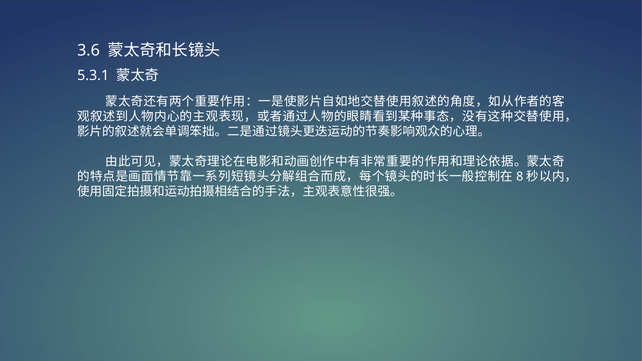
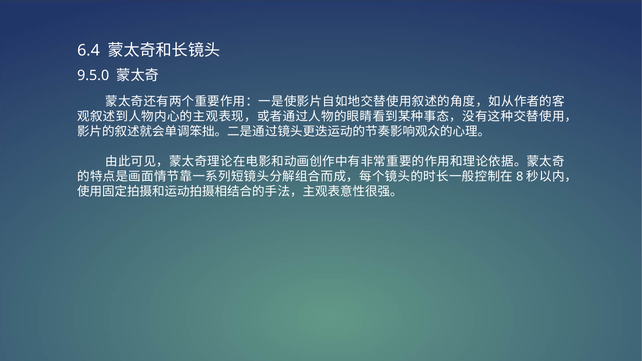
3.6: 3.6 -> 6.4 (89, 51)
5.3.1: 5.3.1 -> 9.5.0 (93, 75)
